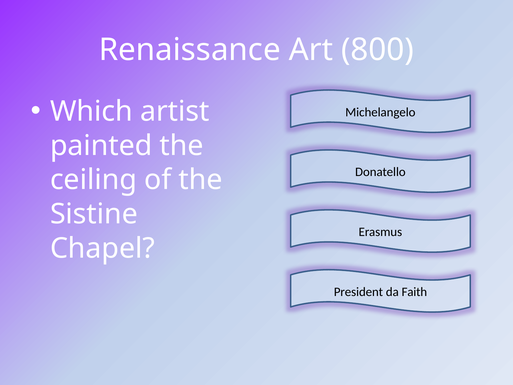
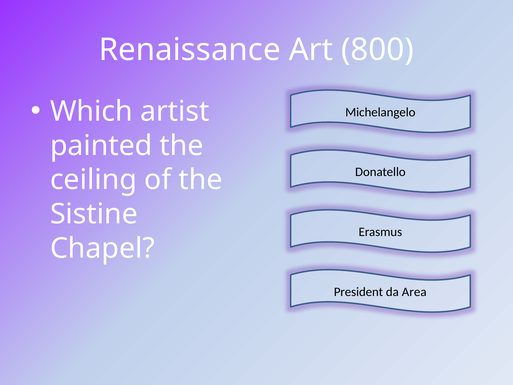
Faith: Faith -> Area (414, 292)
